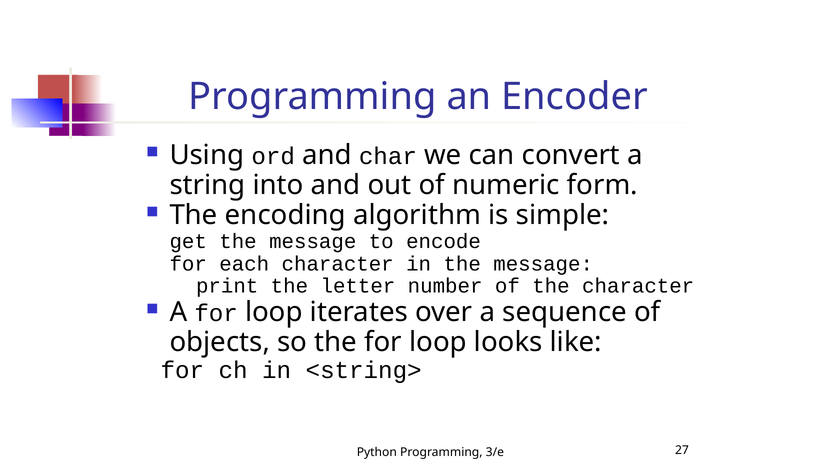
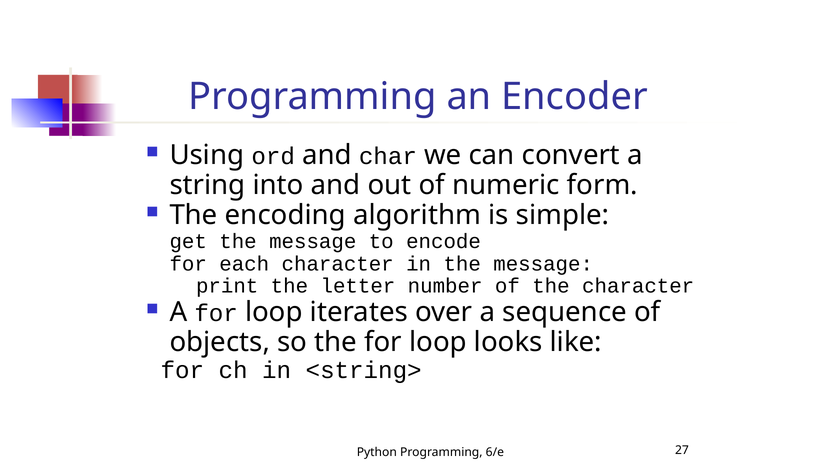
3/e: 3/e -> 6/e (495, 452)
